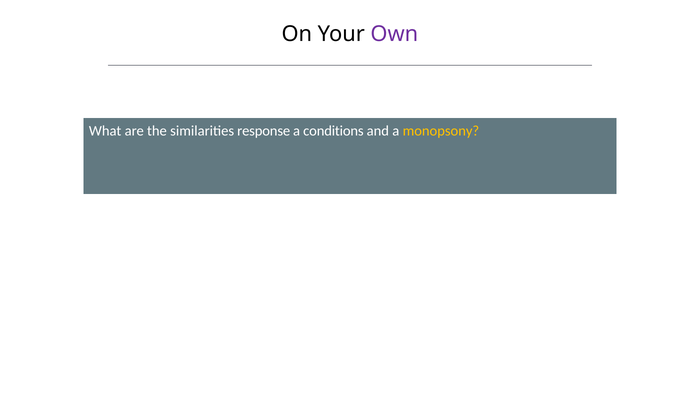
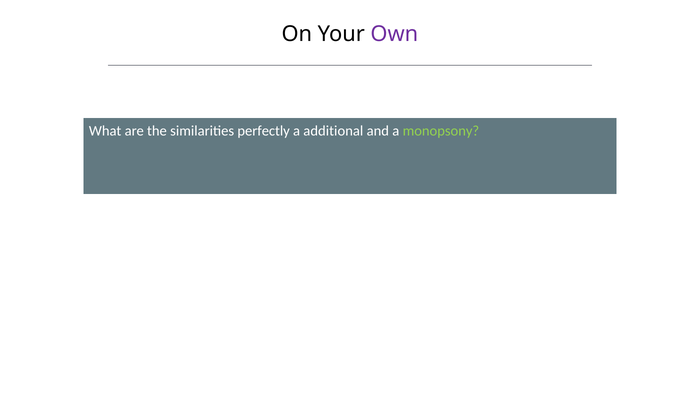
response: response -> perfectly (264, 131)
conditions: conditions -> additional (333, 131)
monopsony colour: yellow -> light green (441, 131)
